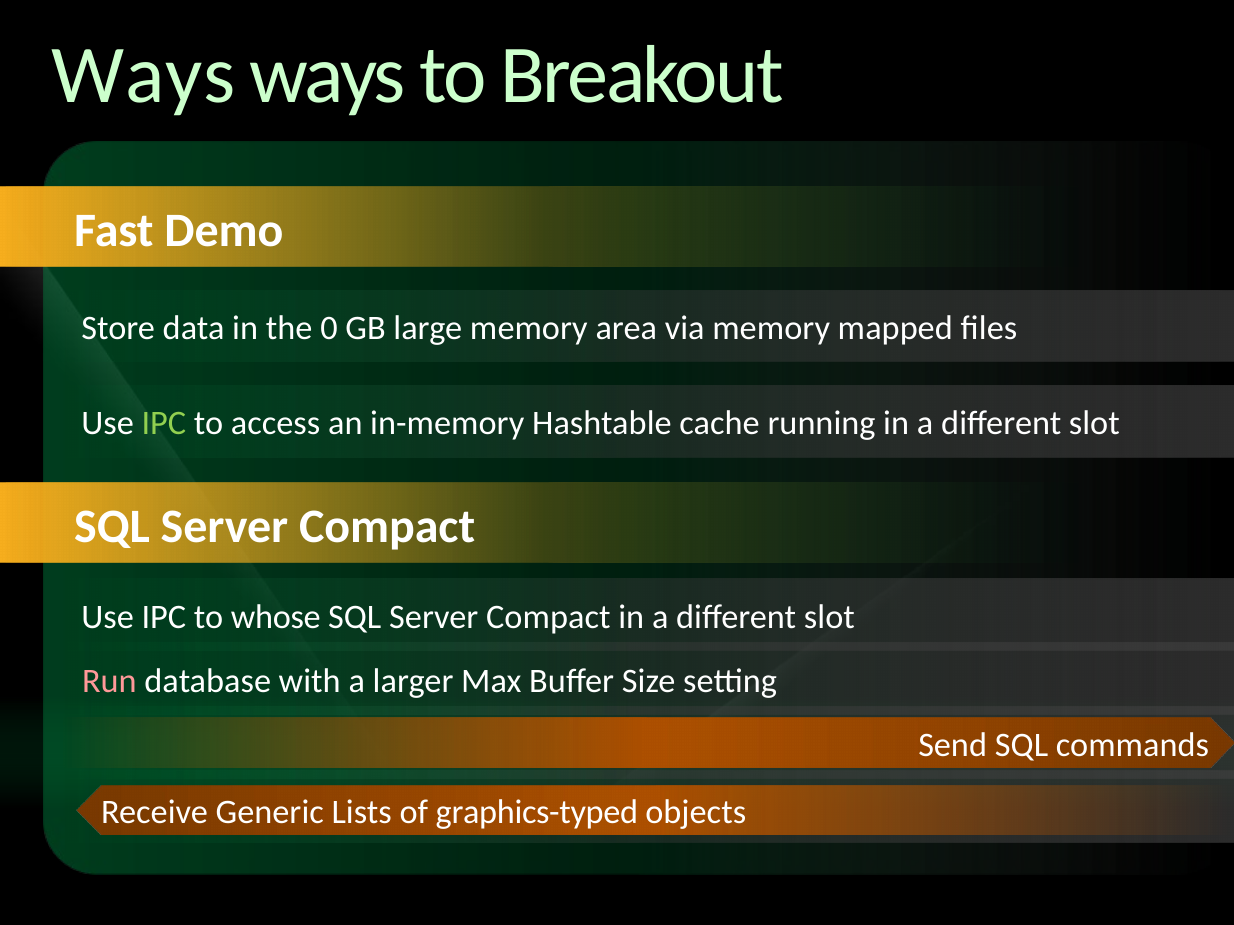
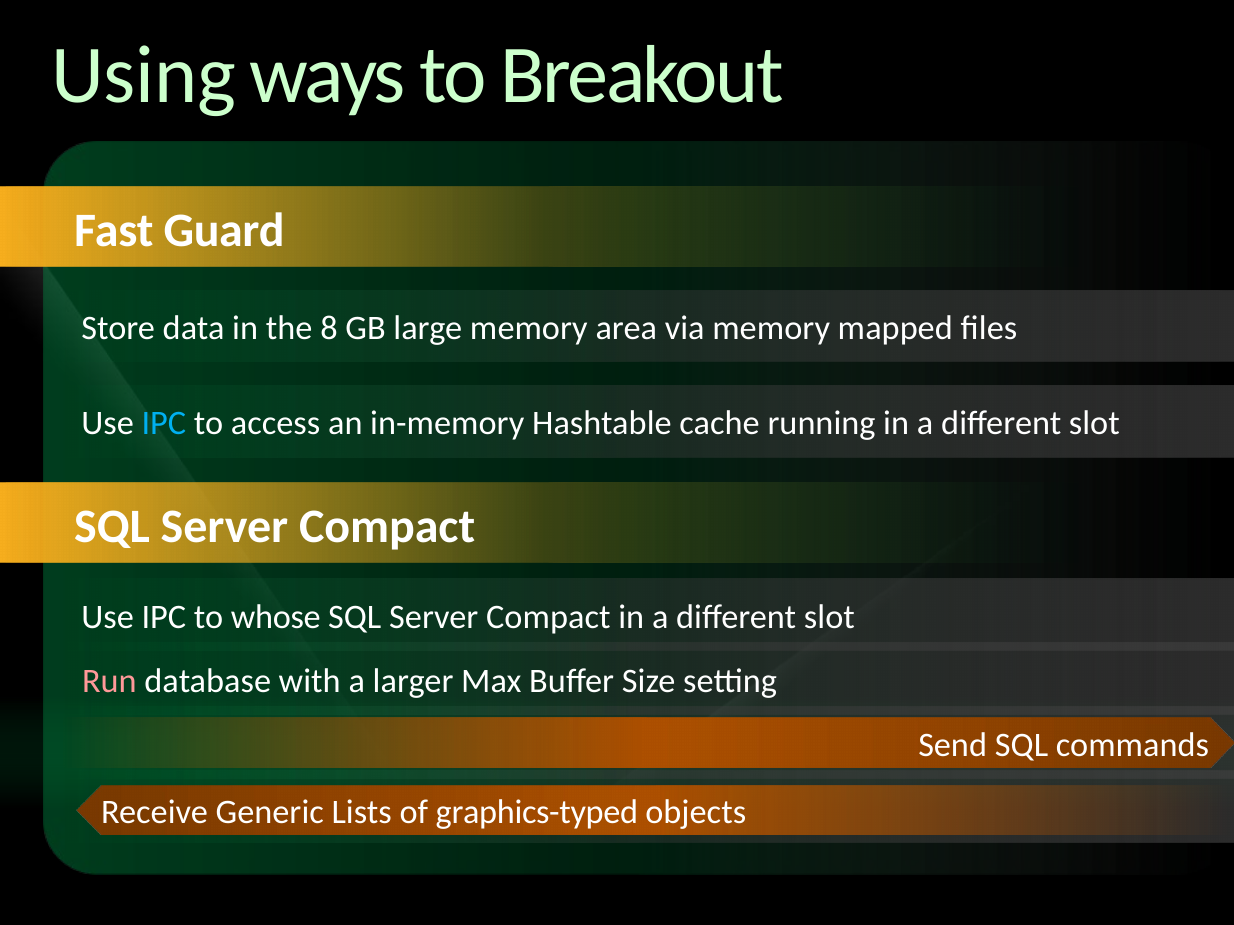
Ways: Ways -> Using (144, 75)
Demo: Demo -> Guard (224, 230)
0: 0 -> 8 (329, 329)
IPC colour: light green -> light blue (164, 424)
